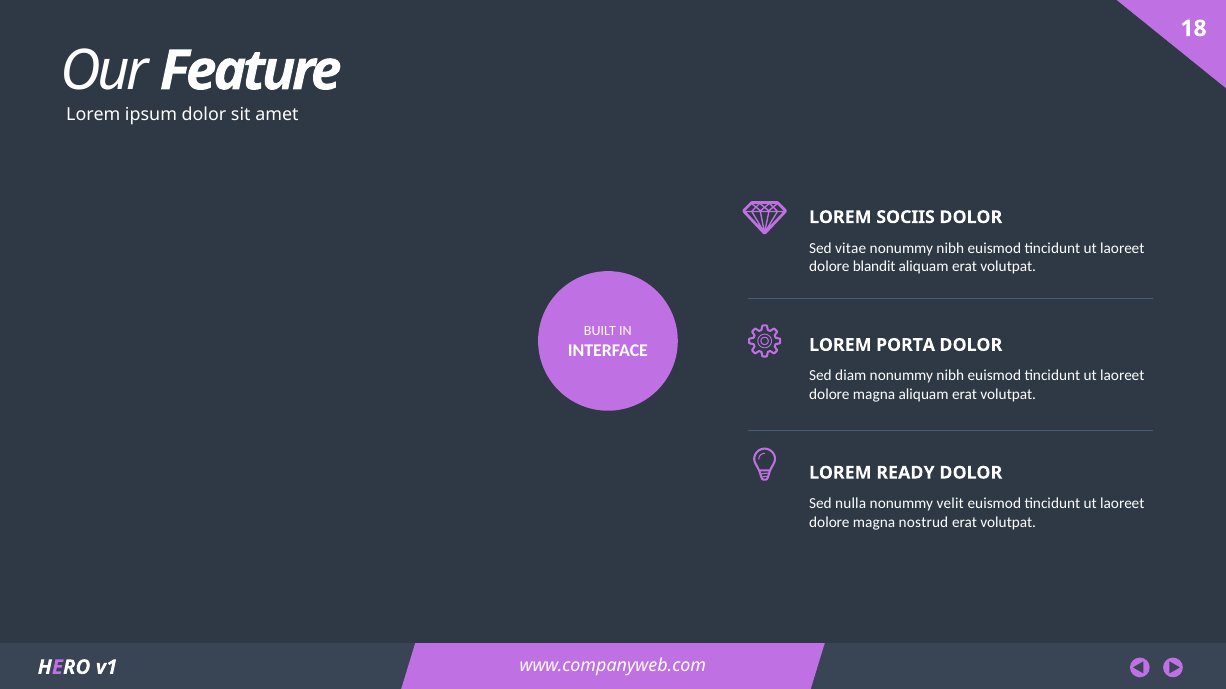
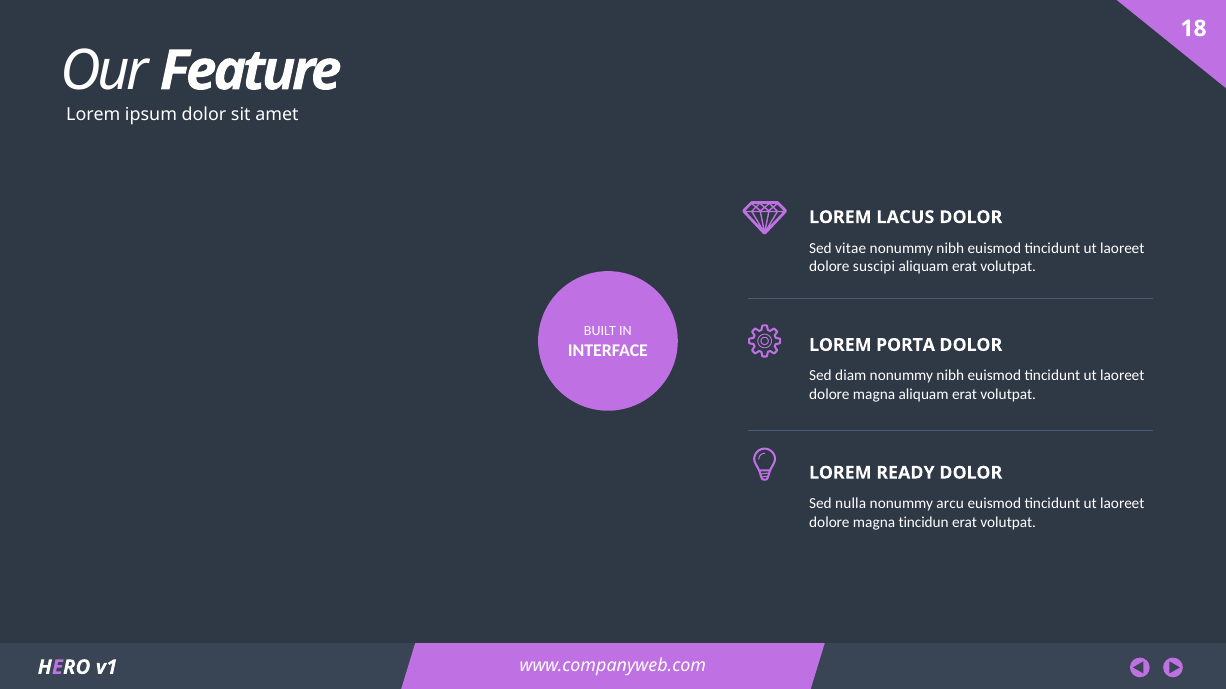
SOCIIS: SOCIIS -> LACUS (905, 217)
blandit: blandit -> suscipi (874, 267)
velit: velit -> arcu (950, 504)
nostrud: nostrud -> tincidun (924, 523)
